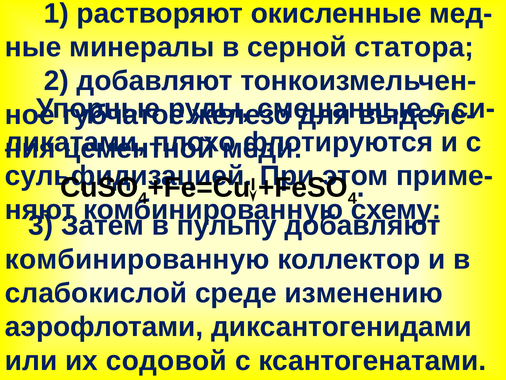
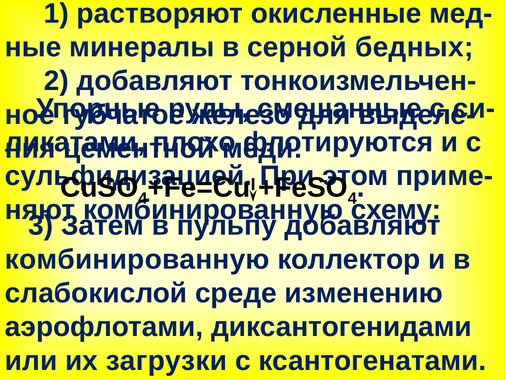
статора: статора -> бедных (414, 47)
содовой: содовой -> загрузки (166, 360)
